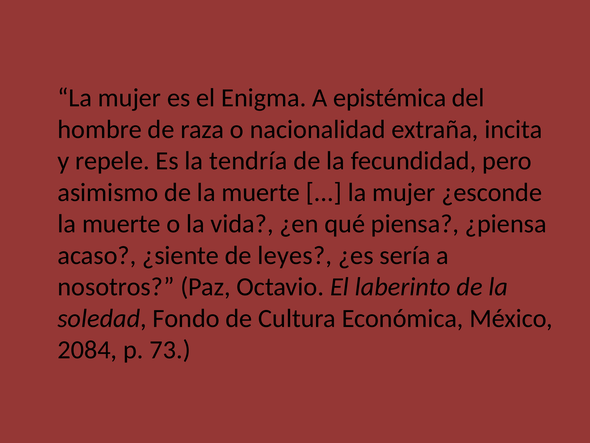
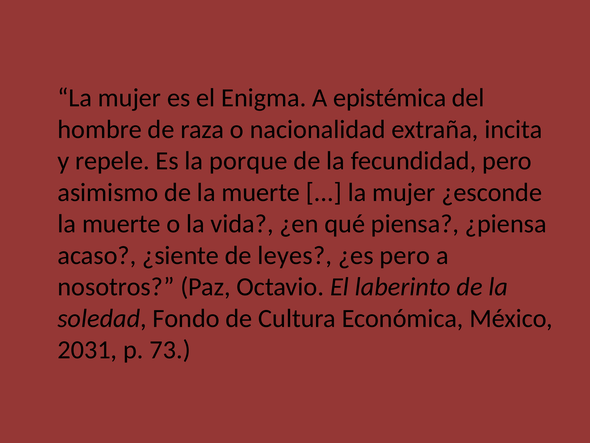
tendría: tendría -> porque (248, 161)
¿es sería: sería -> pero (405, 255)
2084: 2084 -> 2031 (87, 350)
